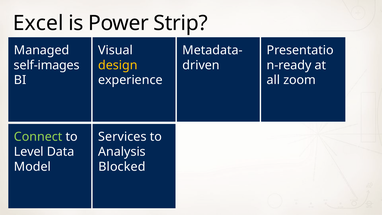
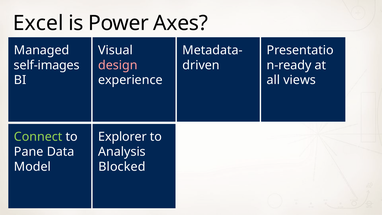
Strip: Strip -> Axes (181, 23)
design colour: yellow -> pink (118, 65)
zoom: zoom -> views (300, 80)
Services: Services -> Explorer (123, 137)
Level: Level -> Pane (29, 152)
